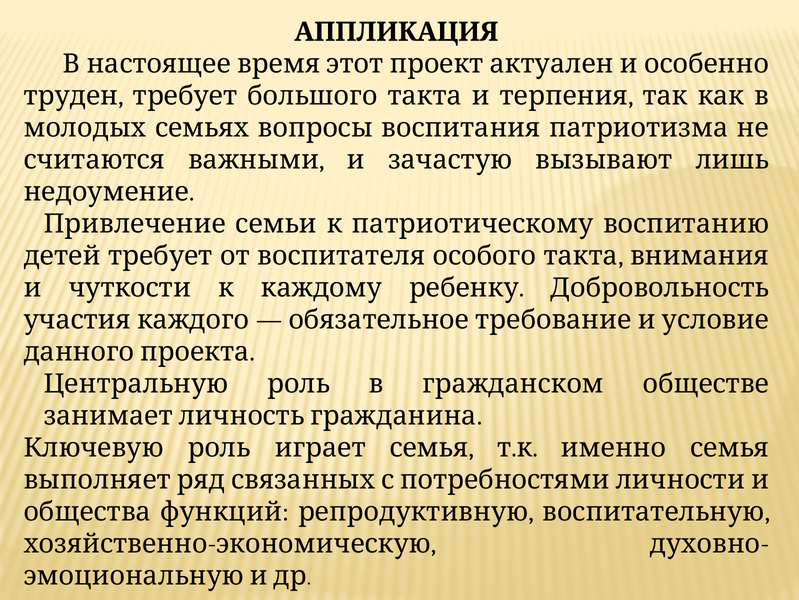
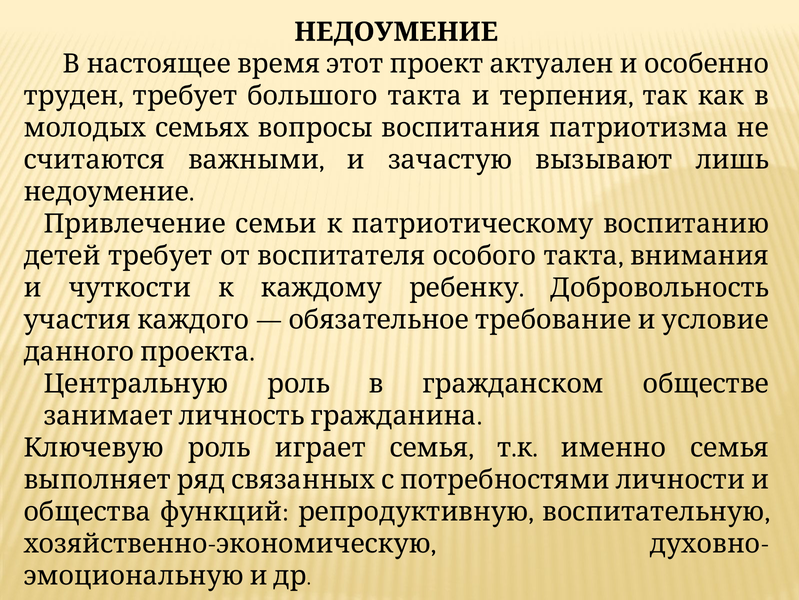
АППЛИКАЦИЯ: АППЛИКАЦИЯ -> НЕДОУМЕНИЕ (396, 32)
